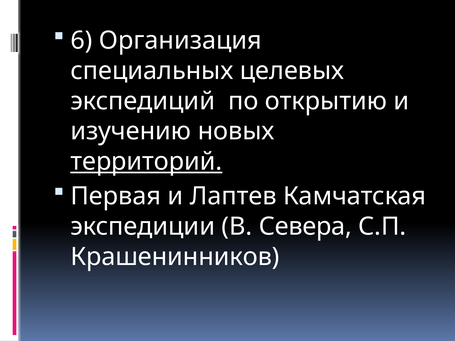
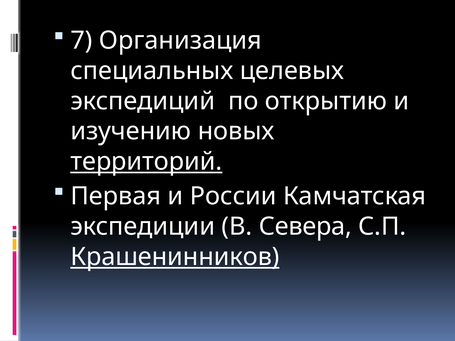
6: 6 -> 7 (81, 40)
Лаптев: Лаптев -> России (233, 196)
Крашенинников underline: none -> present (175, 257)
